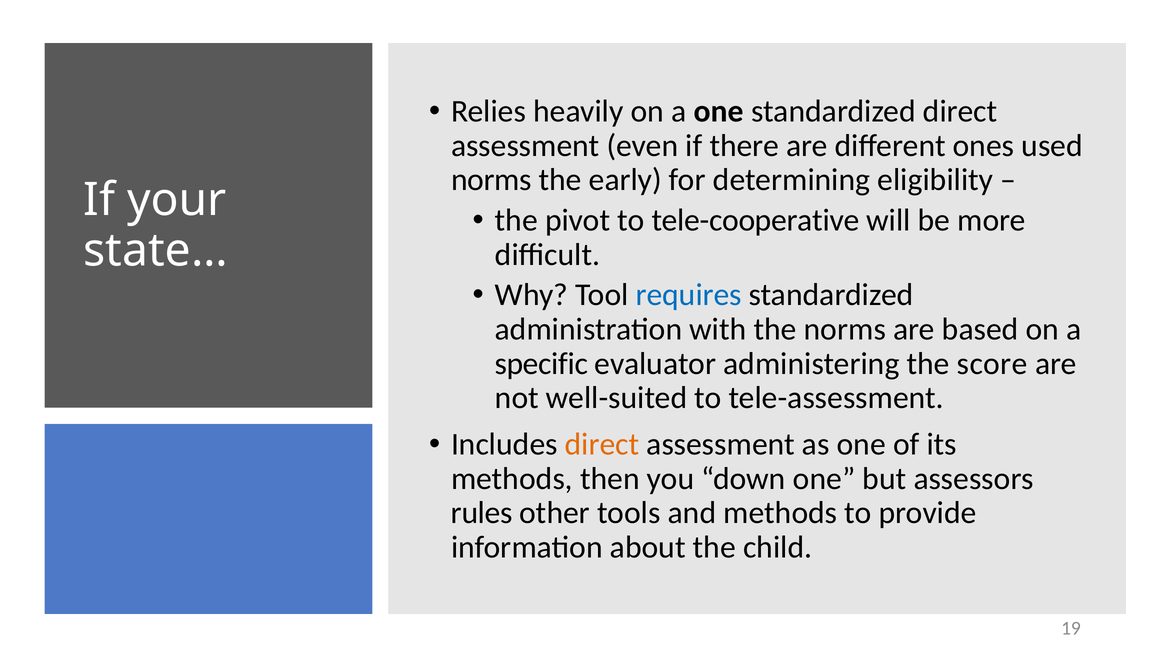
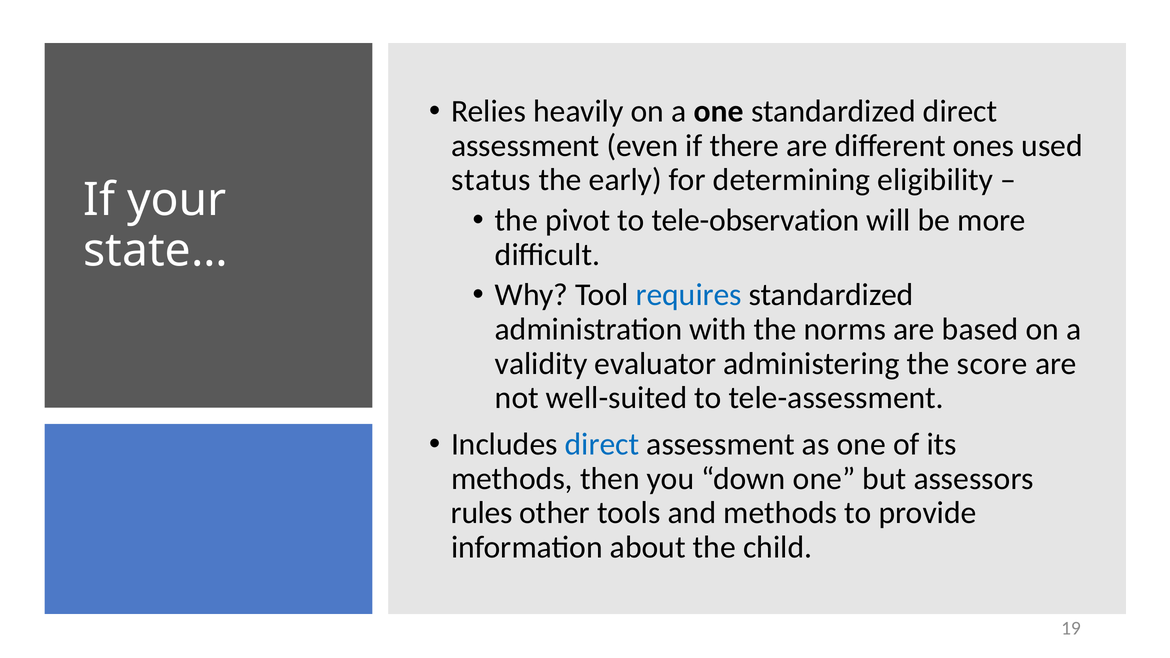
norms: norms -> status (491, 180)
tele-cooperative: tele-cooperative -> tele-observation (755, 220)
specific: specific -> validity (541, 364)
direct colour: orange -> blue (602, 444)
